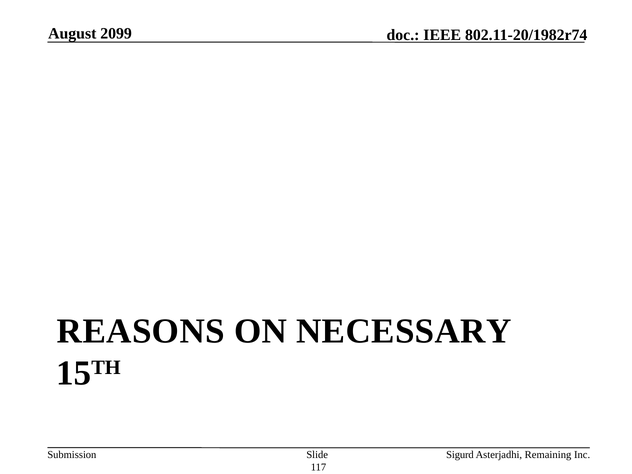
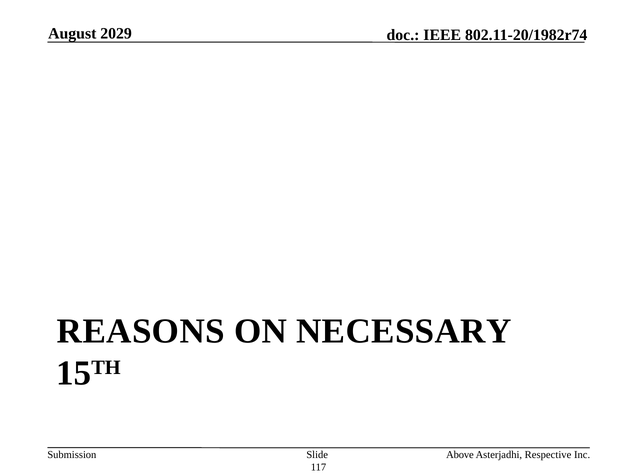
2099: 2099 -> 2029 (116, 34)
Sigurd: Sigurd -> Above (460, 455)
Remaining: Remaining -> Respective (548, 455)
